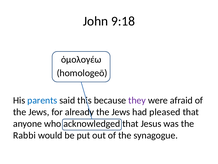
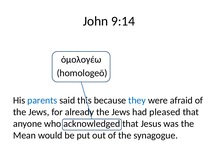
9:18: 9:18 -> 9:14 (123, 21)
they colour: purple -> blue (137, 100)
Rabbi: Rabbi -> Mean (24, 135)
